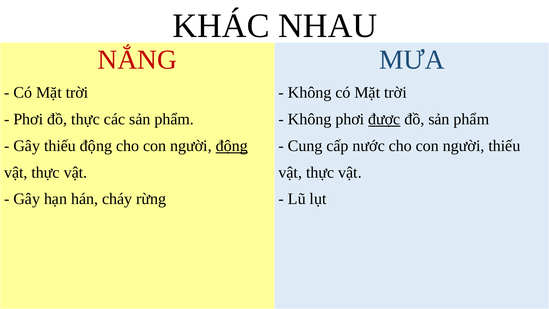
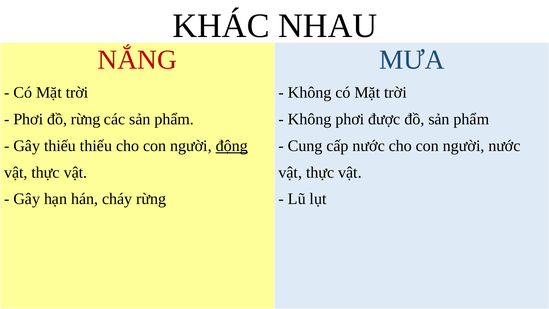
đồ thực: thực -> rừng (86, 119)
được underline: present -> none (384, 119)
thiếu động: động -> thiếu (96, 146)
người thiếu: thiếu -> nước (504, 146)
